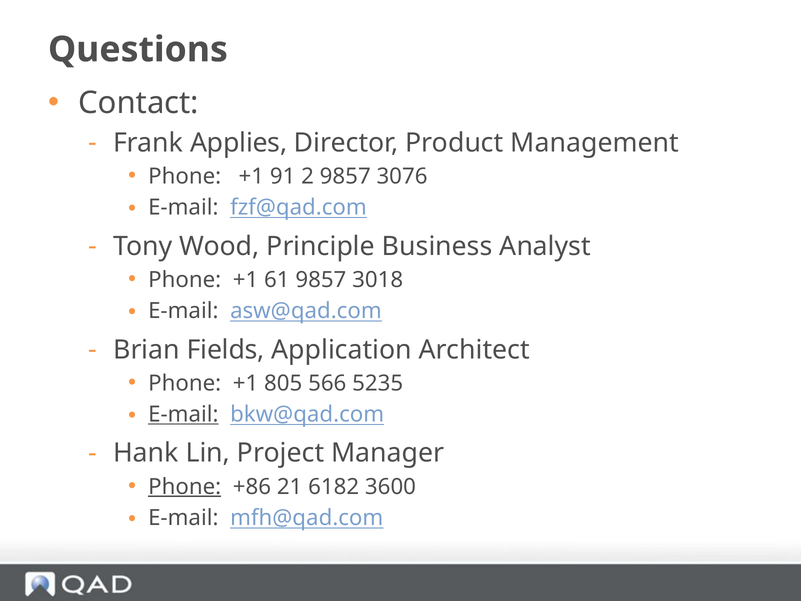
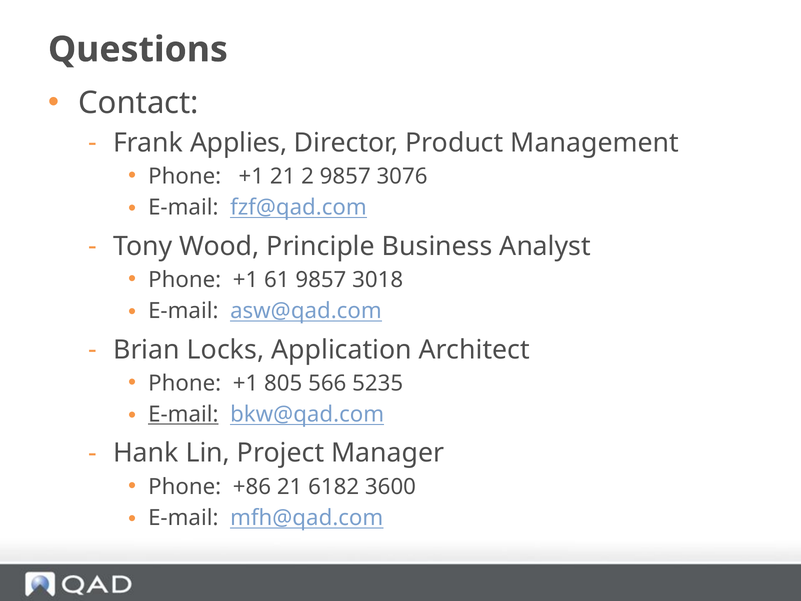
+1 91: 91 -> 21 (283, 176)
Fields: Fields -> Locks (226, 350)
Phone underline: present -> none (185, 486)
